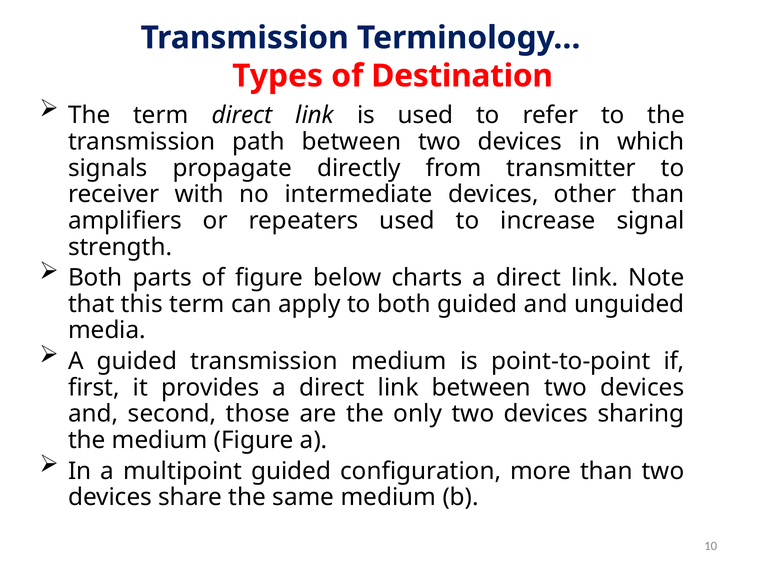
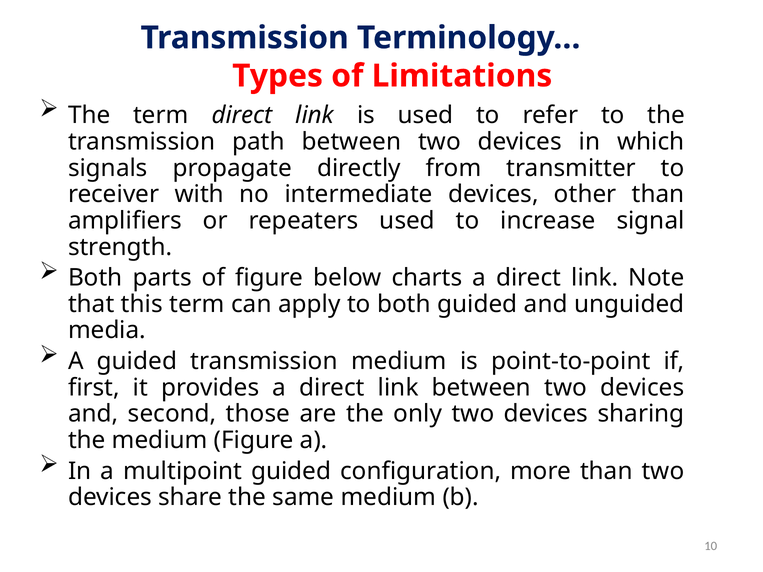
Destination: Destination -> Limitations (462, 76)
